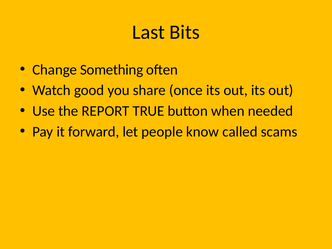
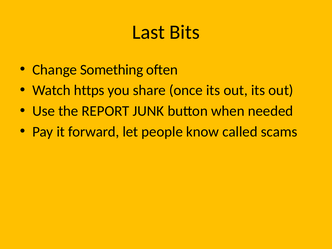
good: good -> https (89, 90)
TRUE: TRUE -> JUNK (148, 111)
